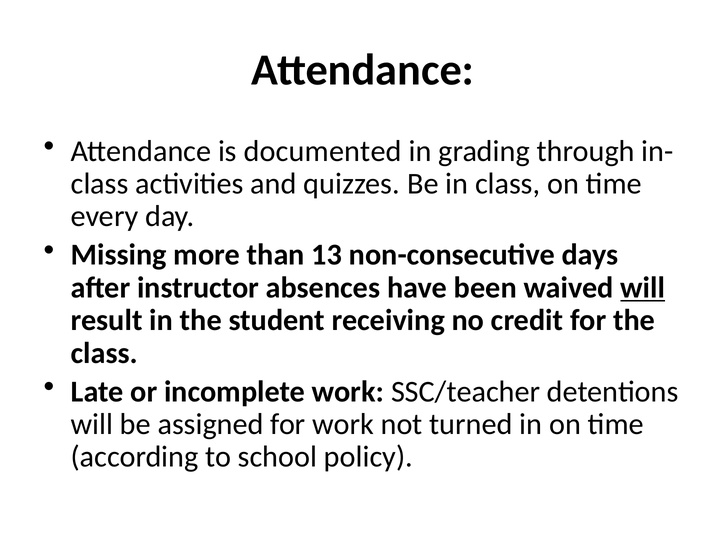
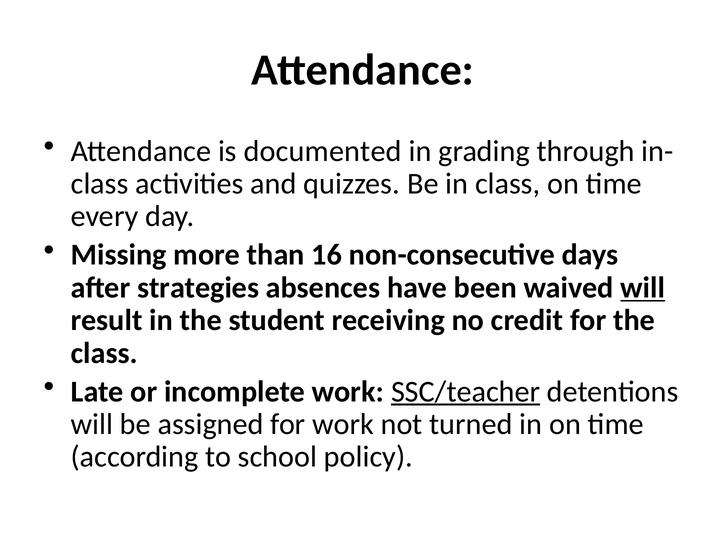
13: 13 -> 16 (327, 255)
instructor: instructor -> strategies (198, 287)
SSC/teacher underline: none -> present (466, 391)
